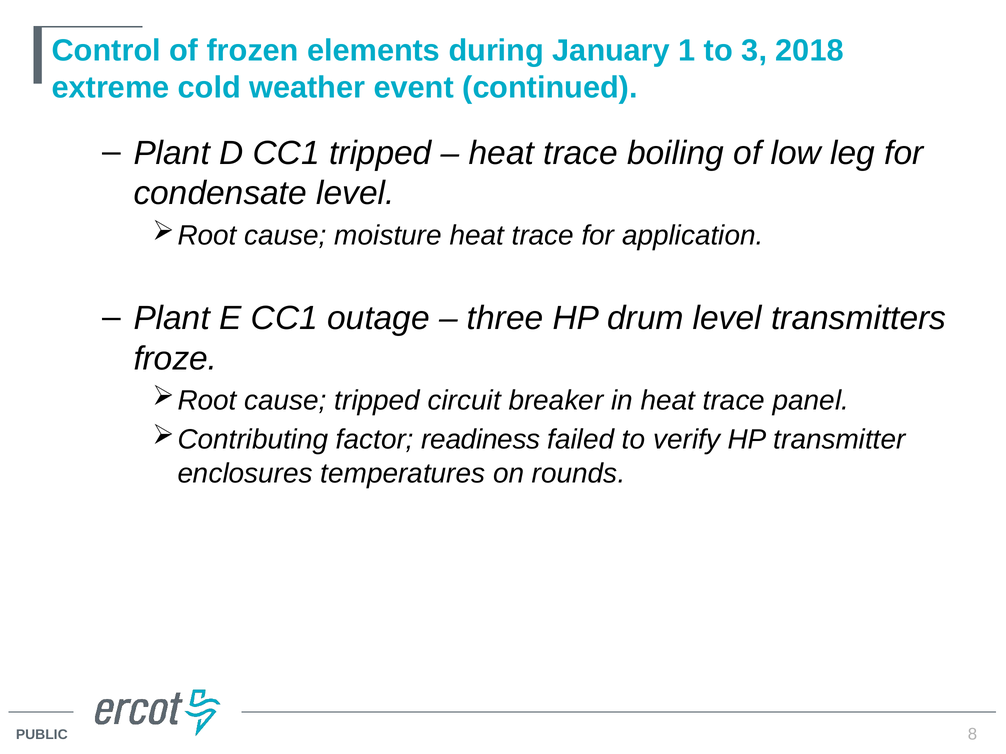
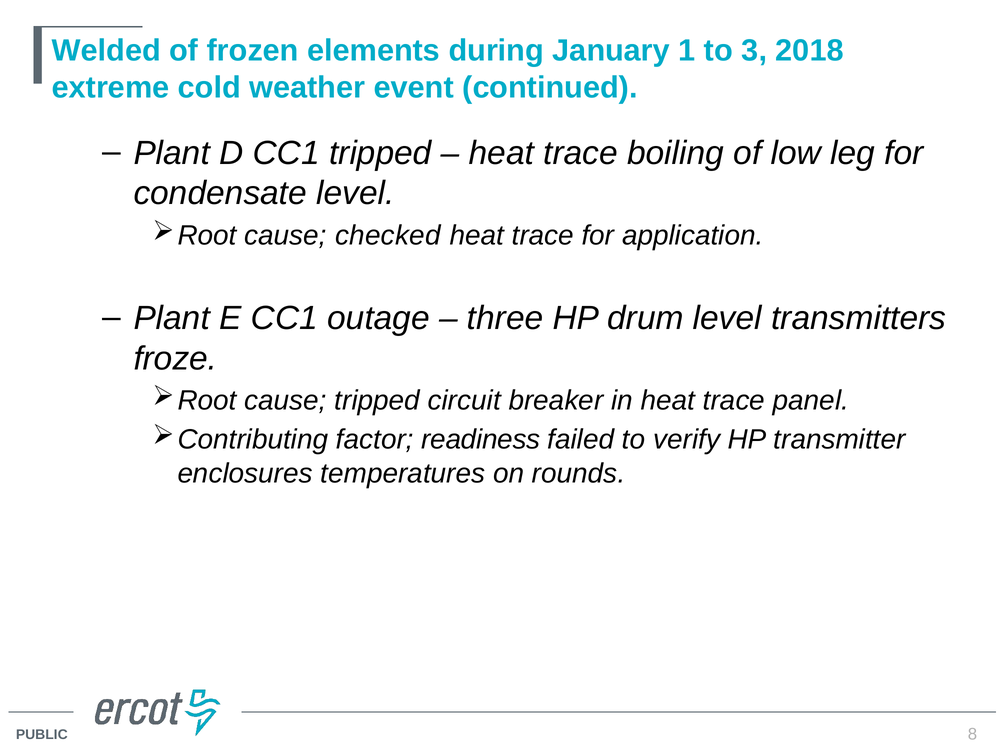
Control: Control -> Welded (106, 51)
moisture: moisture -> checked (388, 236)
